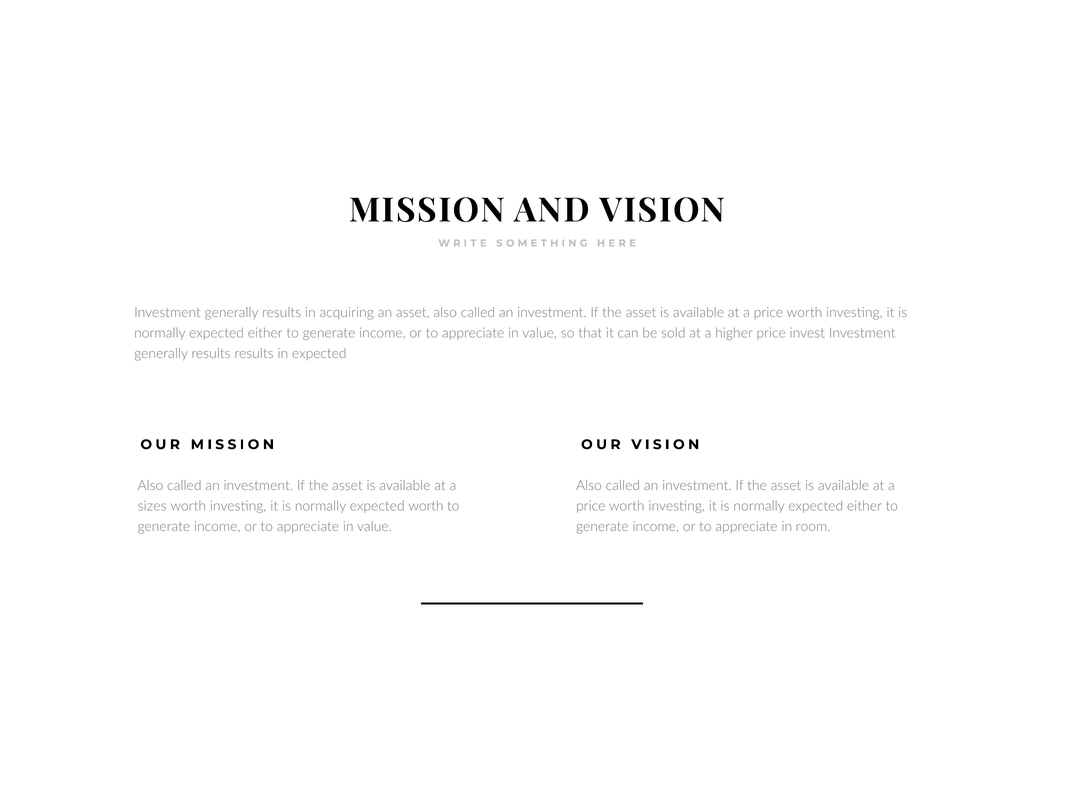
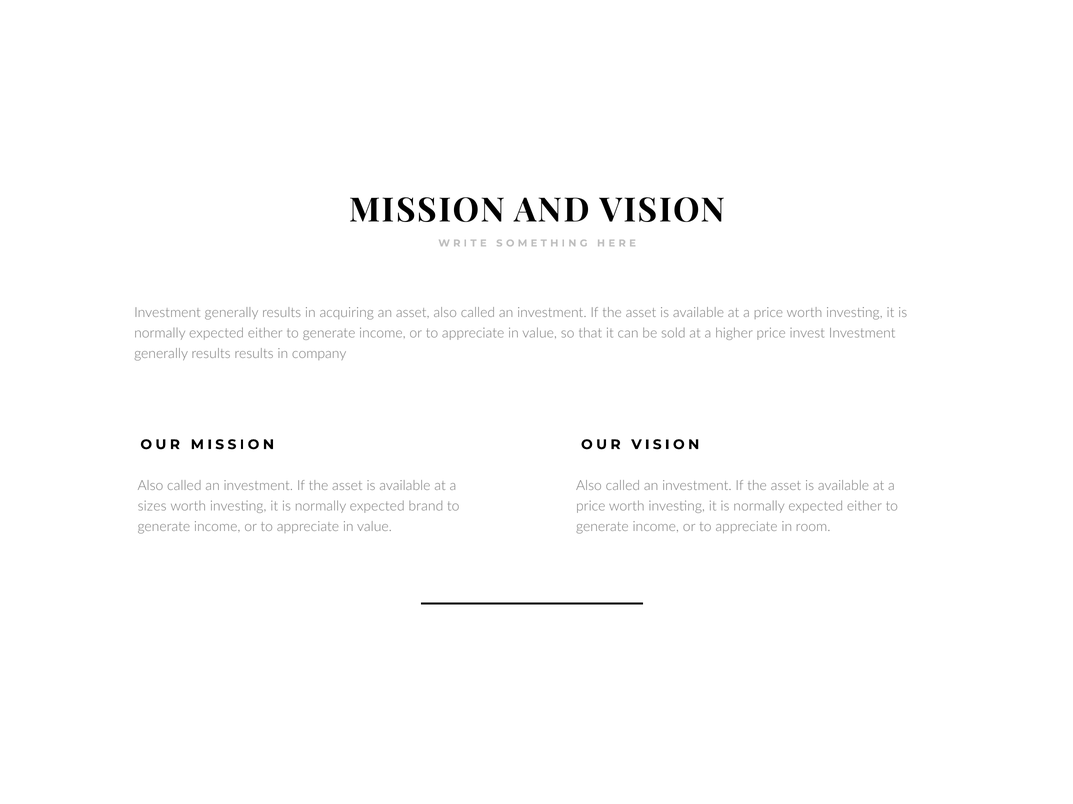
in expected: expected -> company (319, 354)
expected worth: worth -> brand (426, 507)
